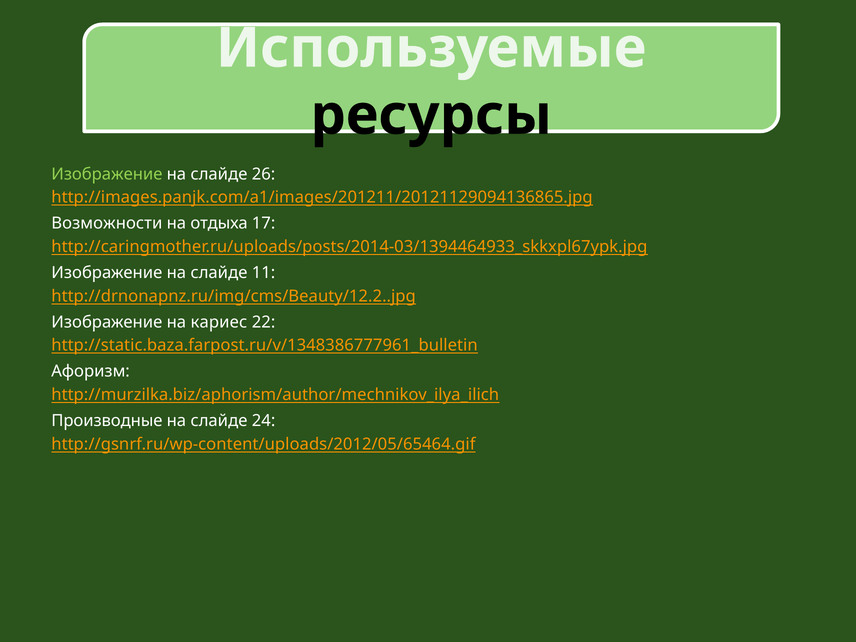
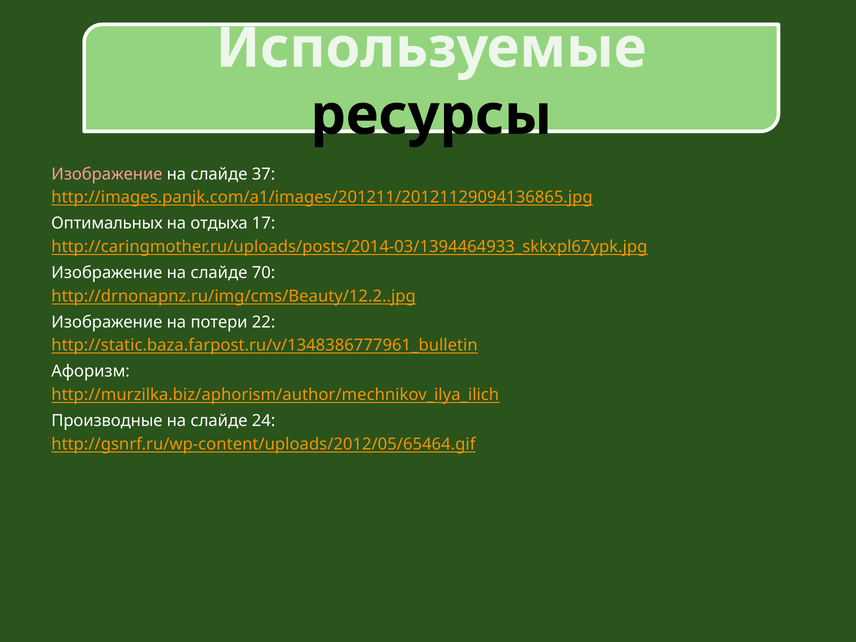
Изображение colour: light green -> pink (107, 174)
26: 26 -> 37 (264, 174)
Возможности: Возможности -> Оптимальных (107, 223)
11: 11 -> 70 (264, 273)
кариес: кариес -> потери (219, 322)
